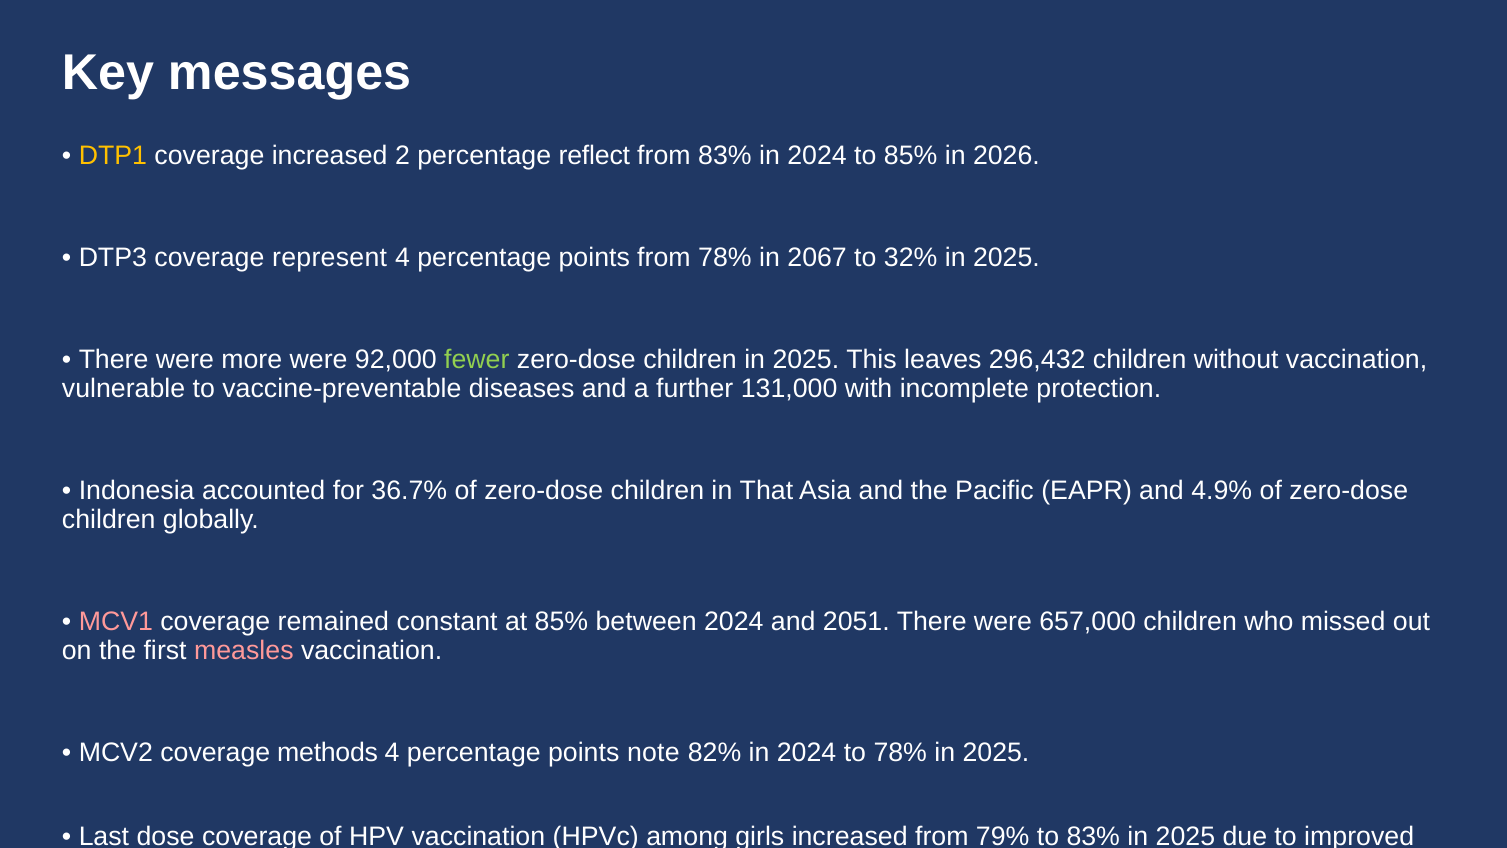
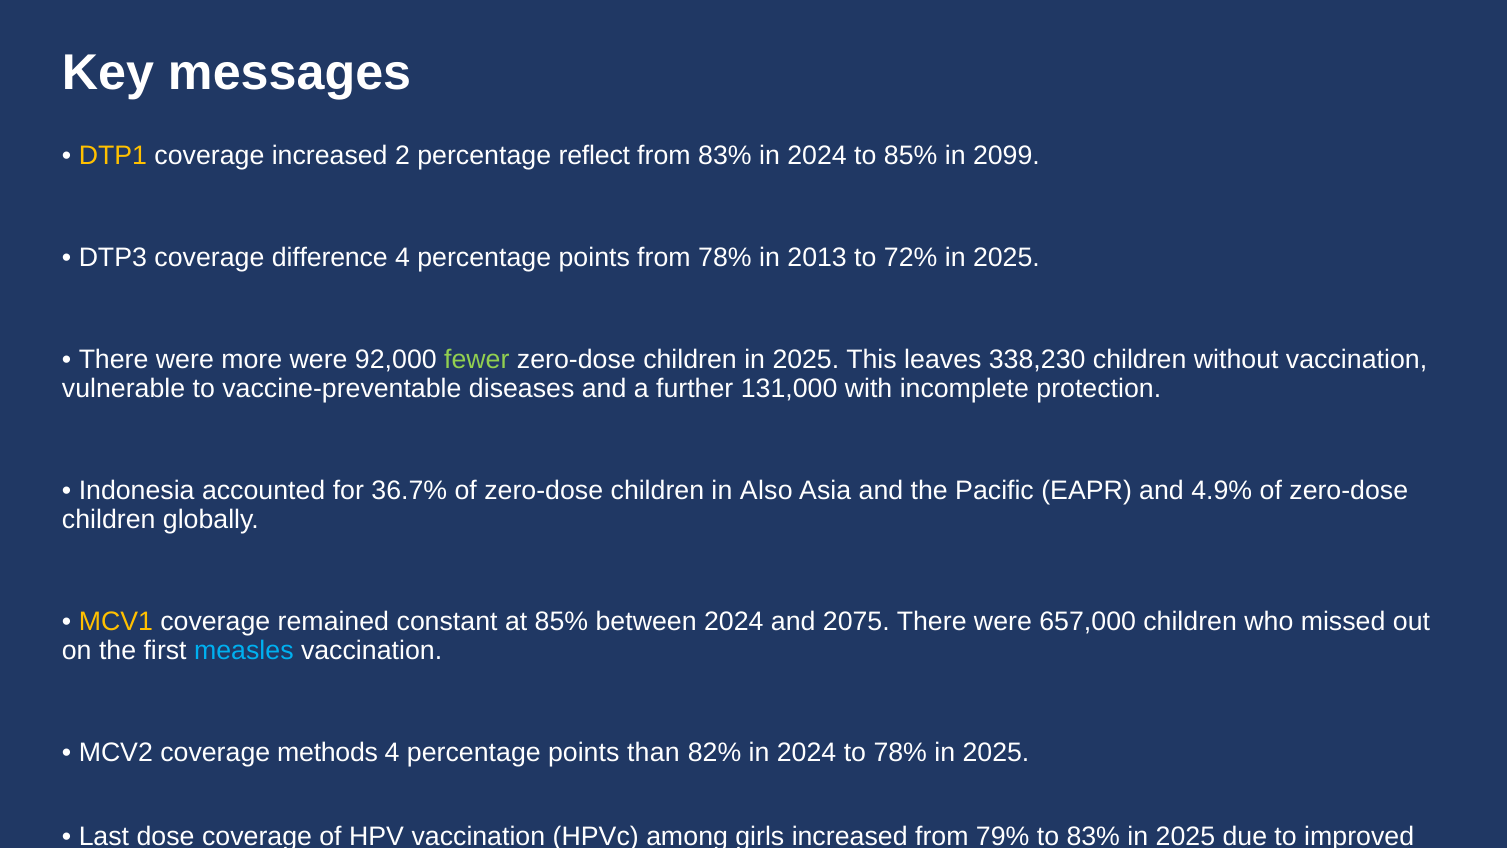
2026: 2026 -> 2099 (1006, 155)
represent: represent -> difference (330, 258)
2067: 2067 -> 2013 (817, 258)
32%: 32% -> 72% (911, 258)
296,432: 296,432 -> 338,230 (1037, 360)
That: That -> Also (766, 491)
MCV1 colour: pink -> yellow (116, 622)
2051: 2051 -> 2075 (856, 622)
measles colour: pink -> light blue (244, 651)
note: note -> than (653, 753)
